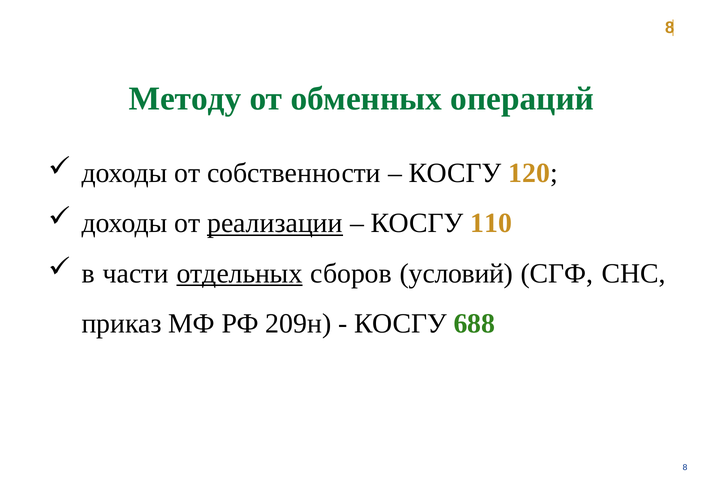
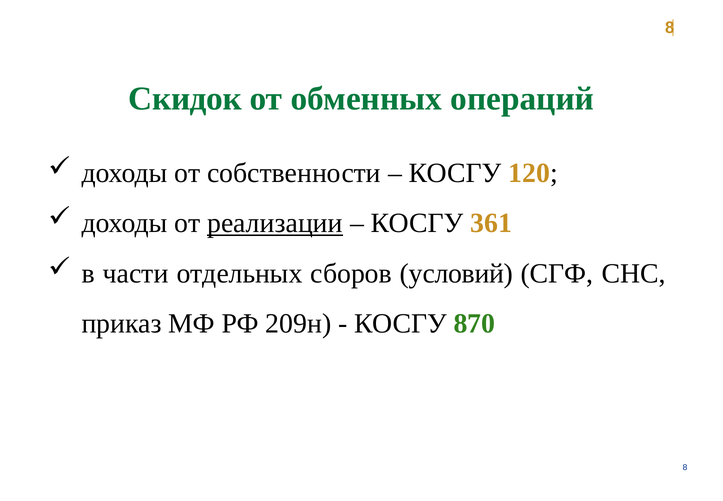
Методу: Методу -> Скидок (185, 99)
110: 110 -> 361 (491, 223)
отдельных underline: present -> none (239, 273)
688: 688 -> 870 (474, 323)
